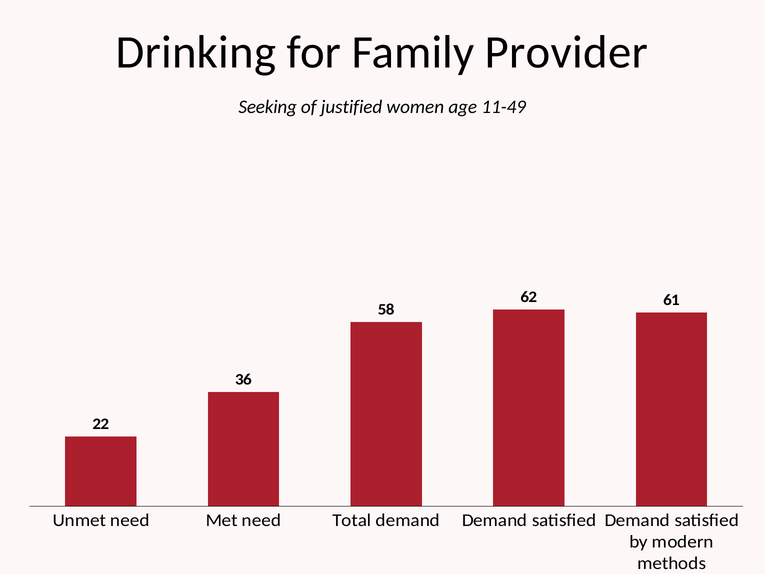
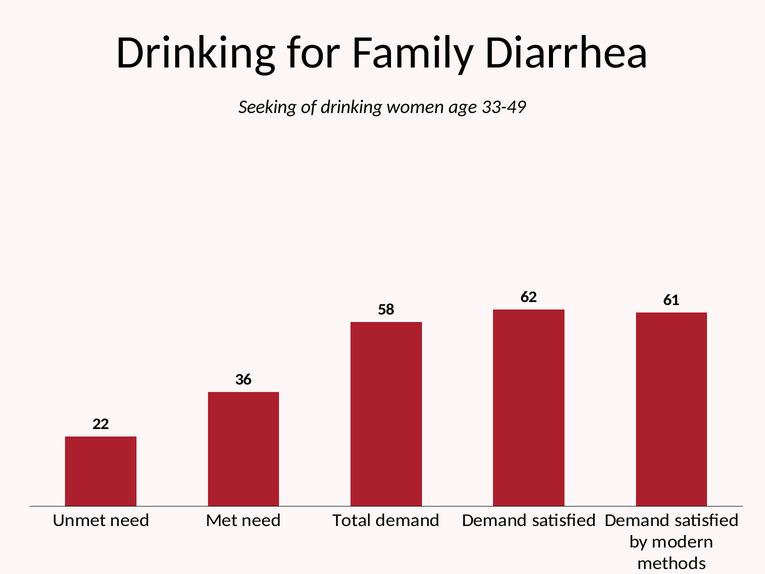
Provider: Provider -> Diarrhea (567, 52)
of justified: justified -> drinking (352, 107)
11-49: 11-49 -> 33-49 (504, 107)
